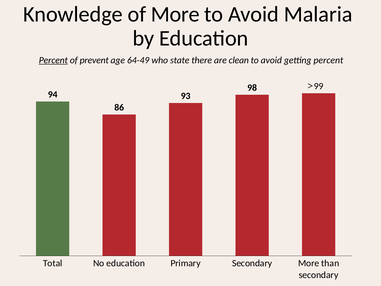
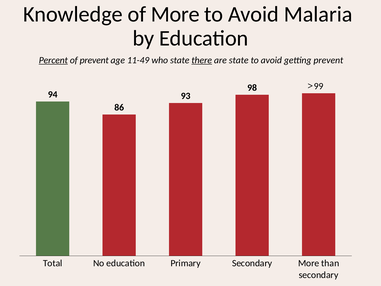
64-49: 64-49 -> 11-49 (138, 60)
there underline: none -> present (202, 60)
are clean: clean -> state (239, 60)
getting percent: percent -> prevent (328, 60)
